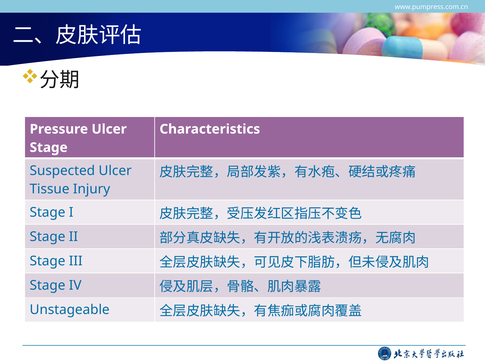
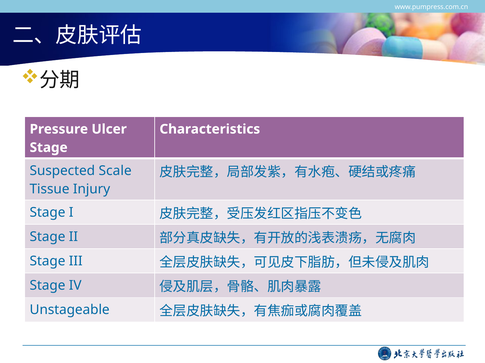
Suspected Ulcer: Ulcer -> Scale (115, 171)
